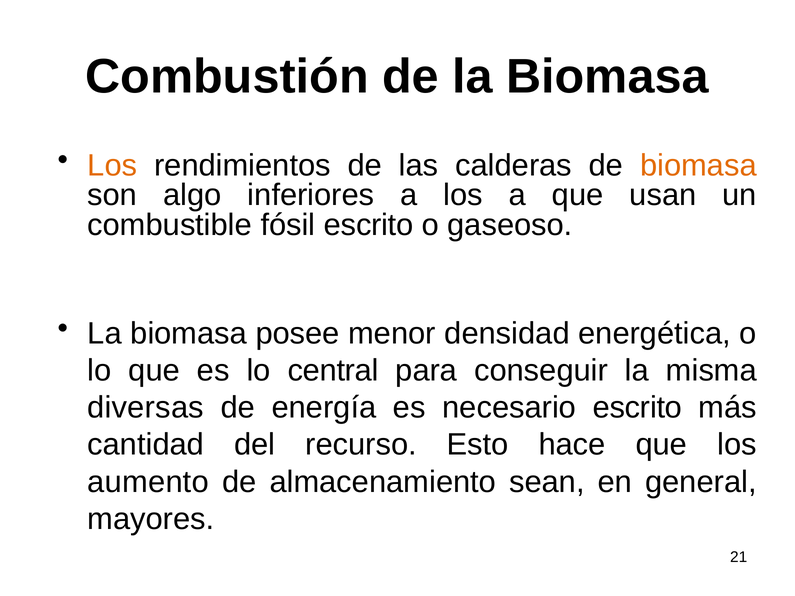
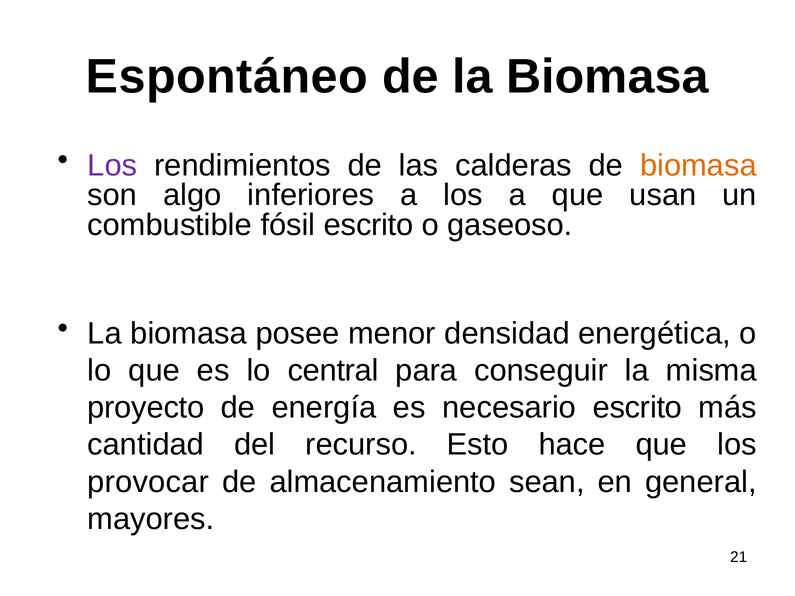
Combustión: Combustión -> Espontáneo (227, 77)
Los colour: orange -> purple (112, 166)
diversas: diversas -> proyecto (146, 408)
aumento: aumento -> provocar (148, 482)
